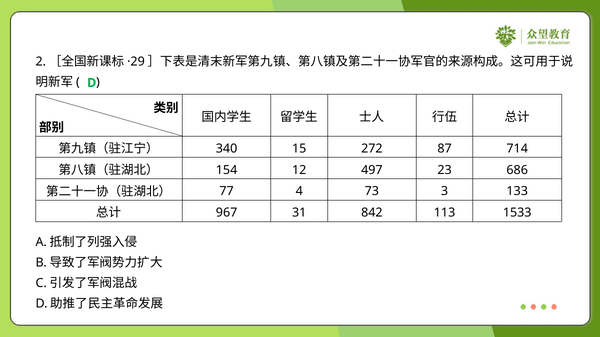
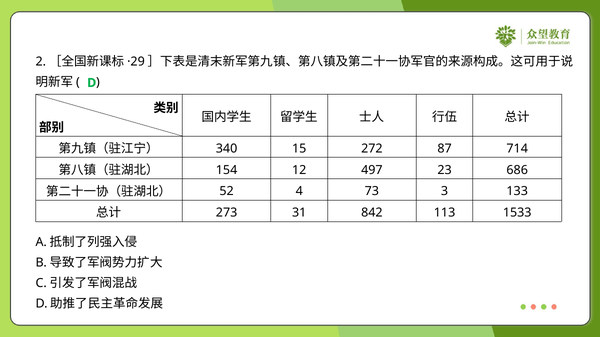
77: 77 -> 52 (227, 192)
967: 967 -> 273 (227, 213)
